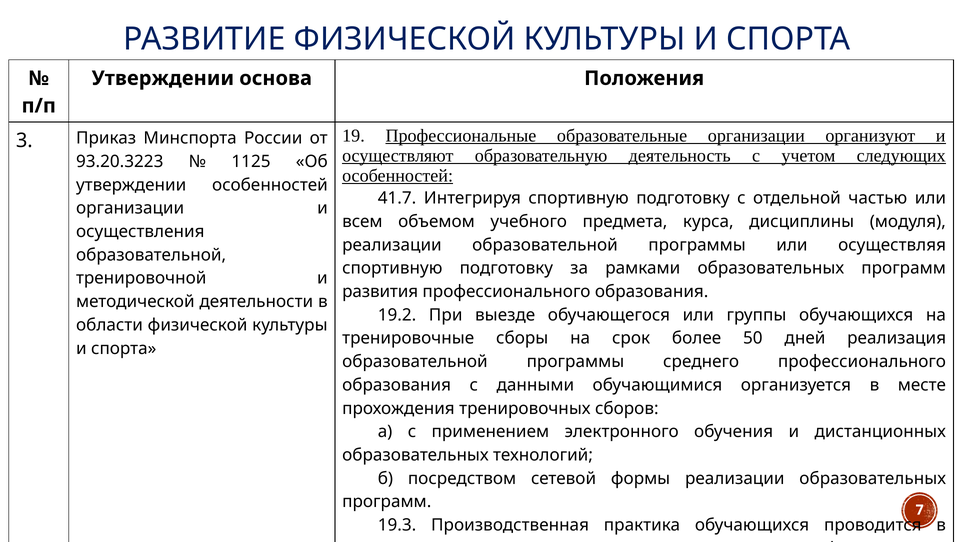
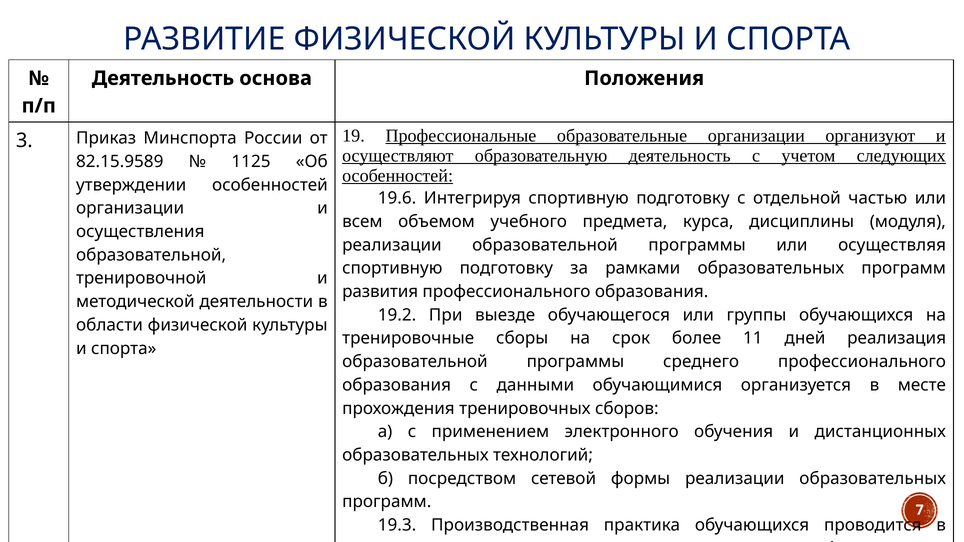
Утверждении: Утверждении -> Деятельность (163, 78)
93.20.3223: 93.20.3223 -> 82.15.9589 (120, 162)
41.7: 41.7 -> 19.6 (397, 198)
50: 50 -> 11 (753, 338)
